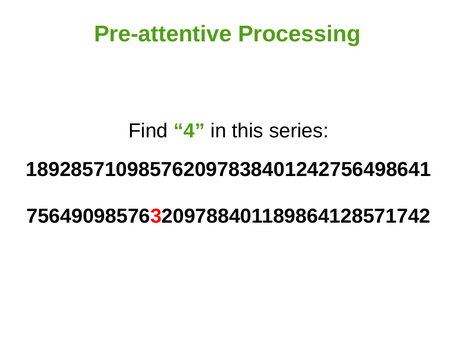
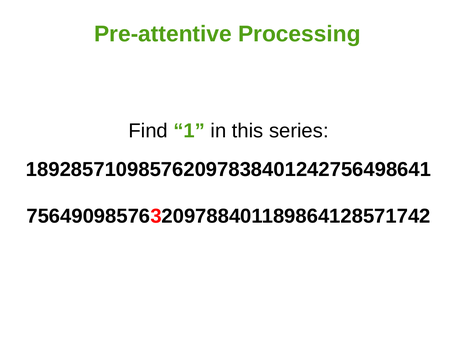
4: 4 -> 1 (189, 131)
